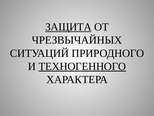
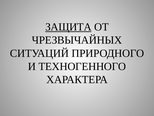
ТЕХНОГЕННОГО underline: present -> none (82, 66)
